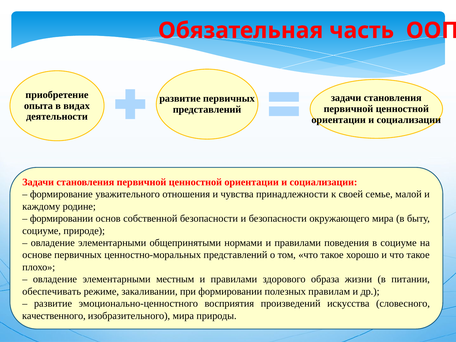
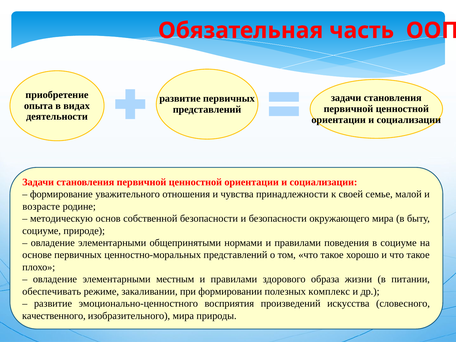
каждому: каждому -> возрасте (41, 206)
формировании: формировании -> методическую (61, 219)
правилам: правилам -> комплекс (329, 291)
